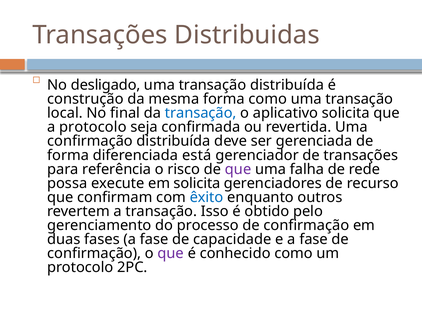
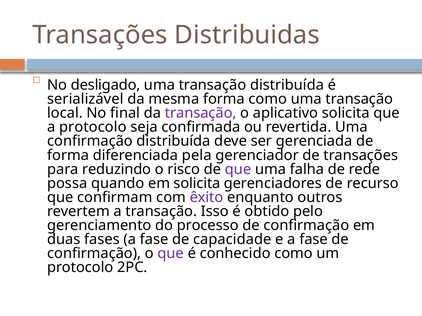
construção: construção -> serializável (85, 99)
transação colour: blue -> purple (201, 113)
está: está -> pela (197, 155)
referência: referência -> reduzindo (117, 169)
execute: execute -> quando (118, 184)
êxito colour: blue -> purple (207, 198)
